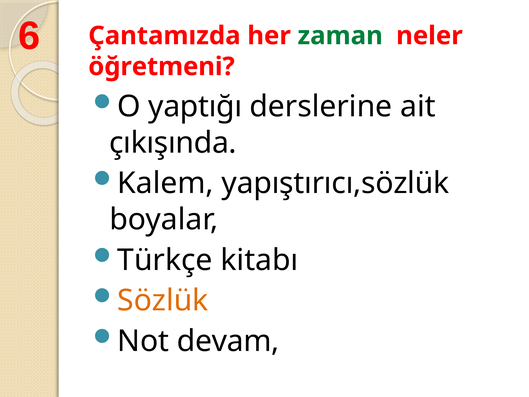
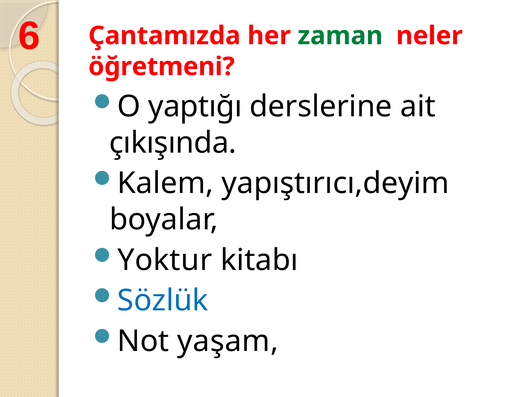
yapıştırıcı,sözlük: yapıştırıcı,sözlük -> yapıştırıcı,deyim (335, 183)
Türkçe: Türkçe -> Yoktur (165, 260)
Sözlük colour: orange -> blue (163, 300)
devam: devam -> yaşam (228, 341)
